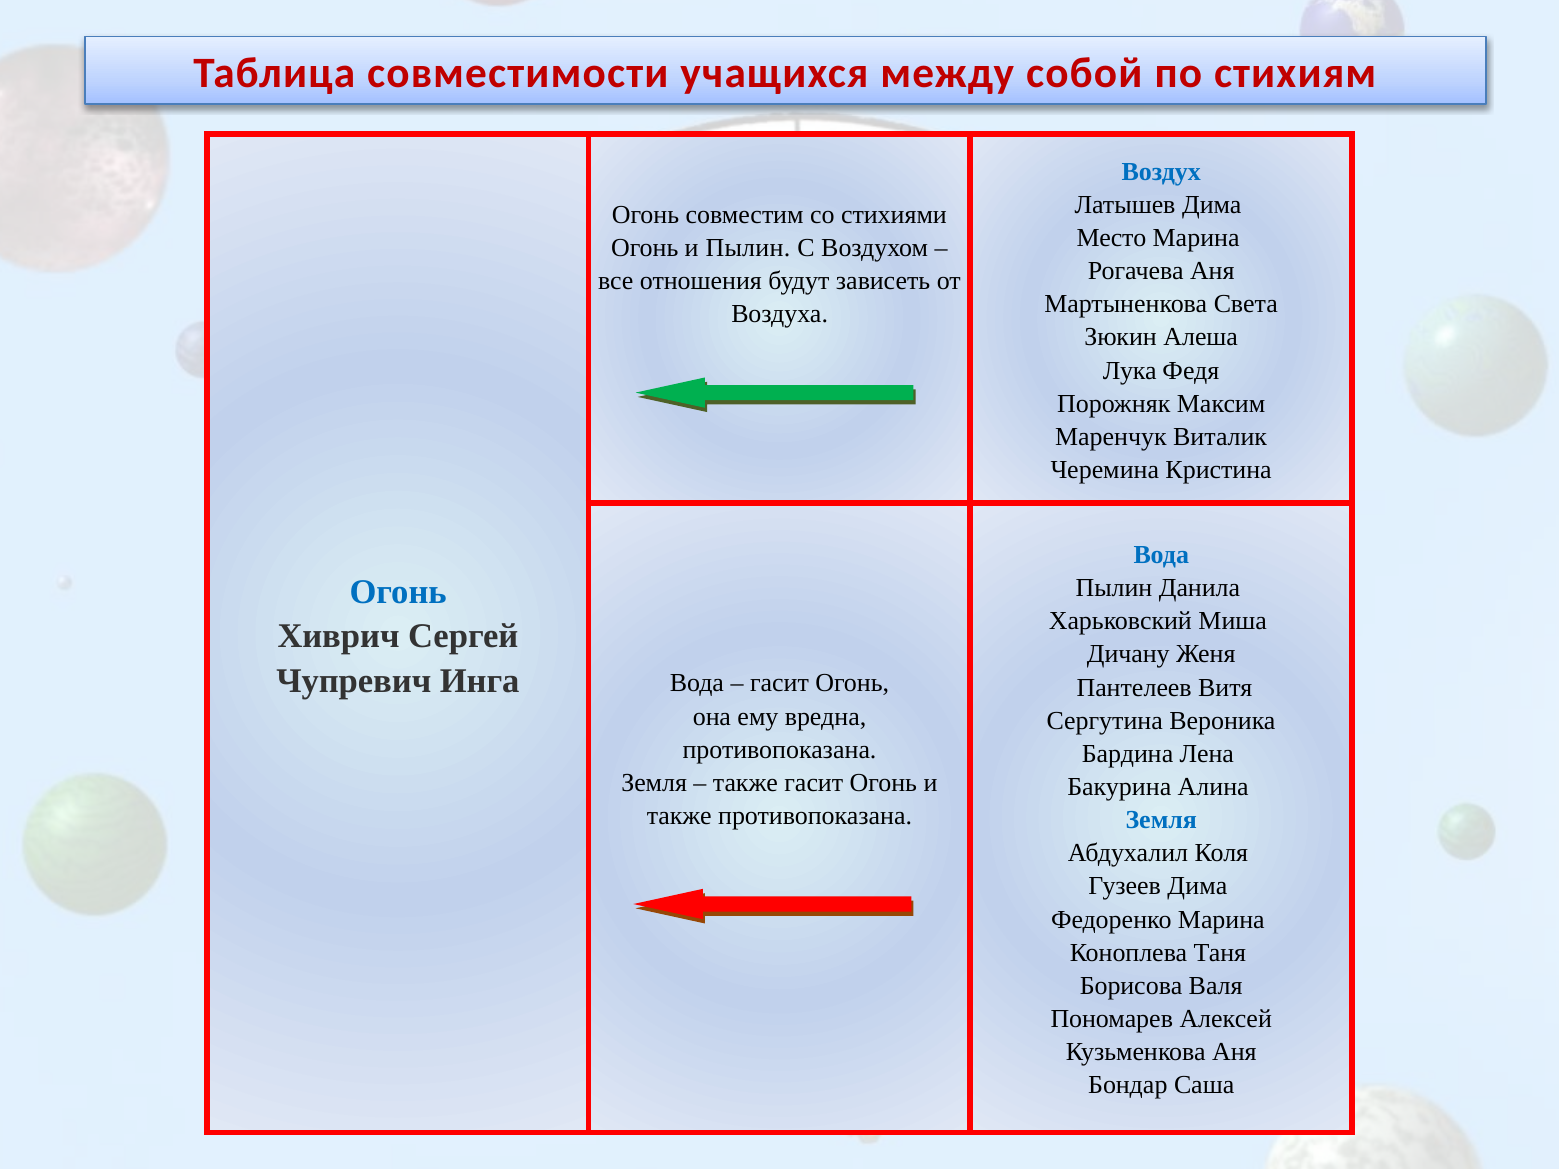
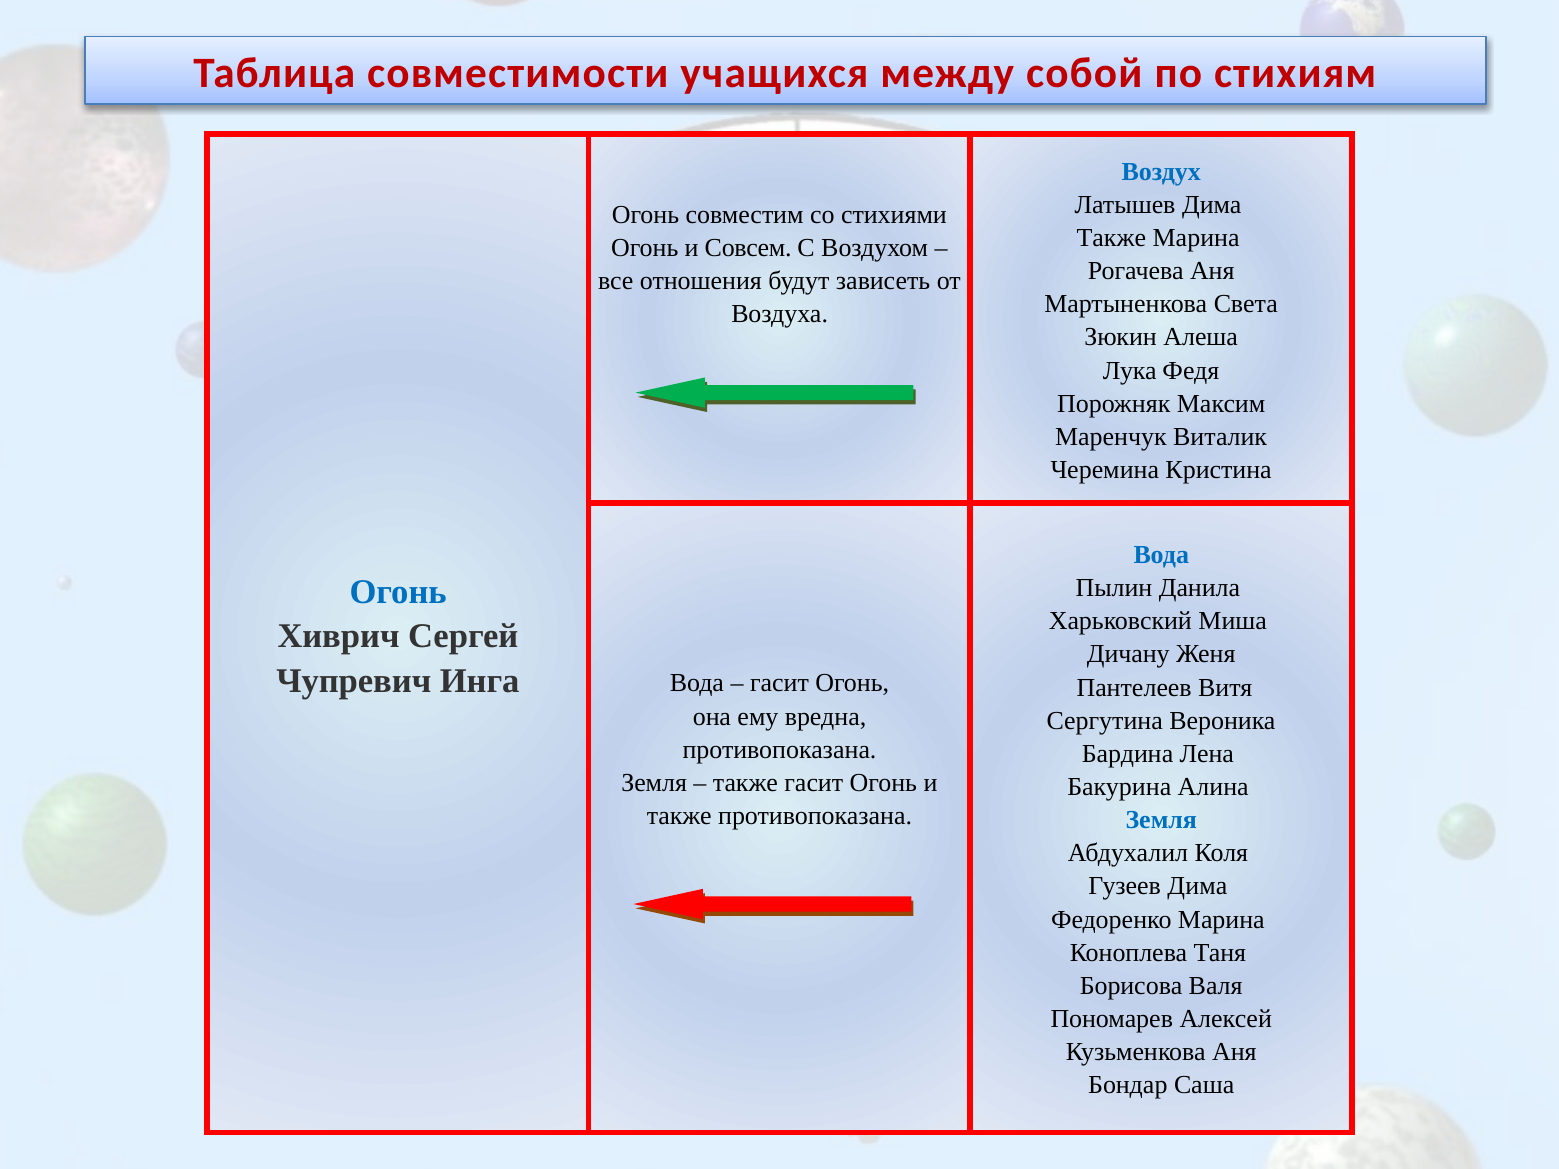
Место: Место -> Также (1111, 238)
и Пылин: Пылин -> Совсем (748, 248)
